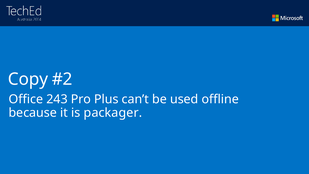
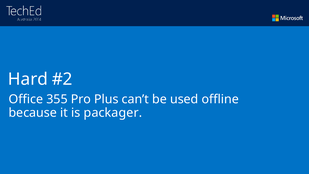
Copy: Copy -> Hard (28, 79)
243: 243 -> 355 (57, 99)
